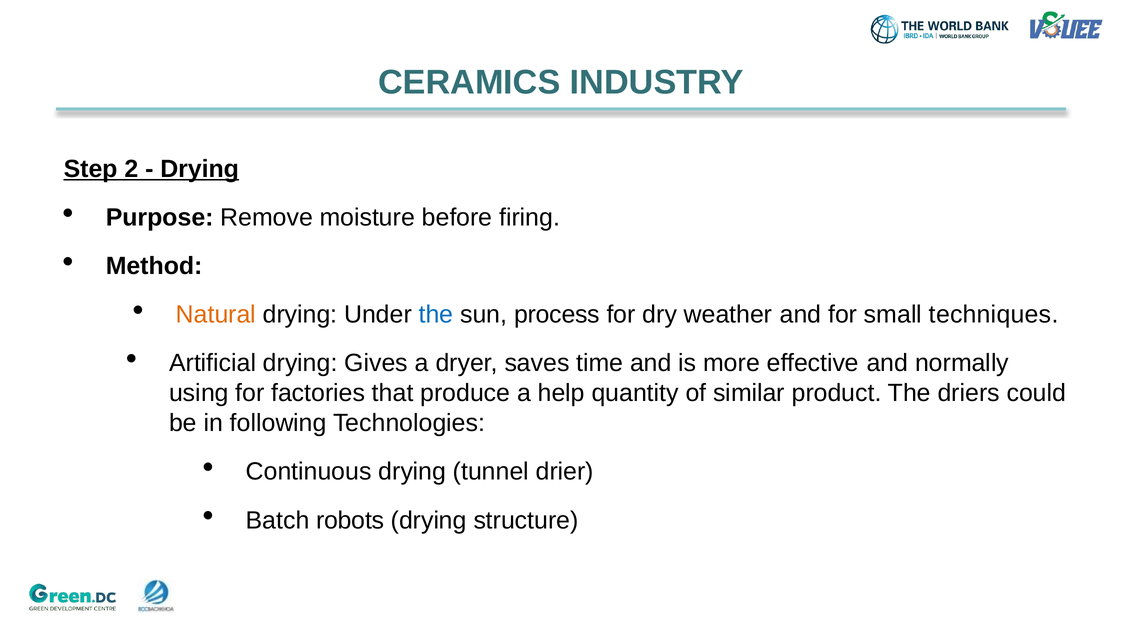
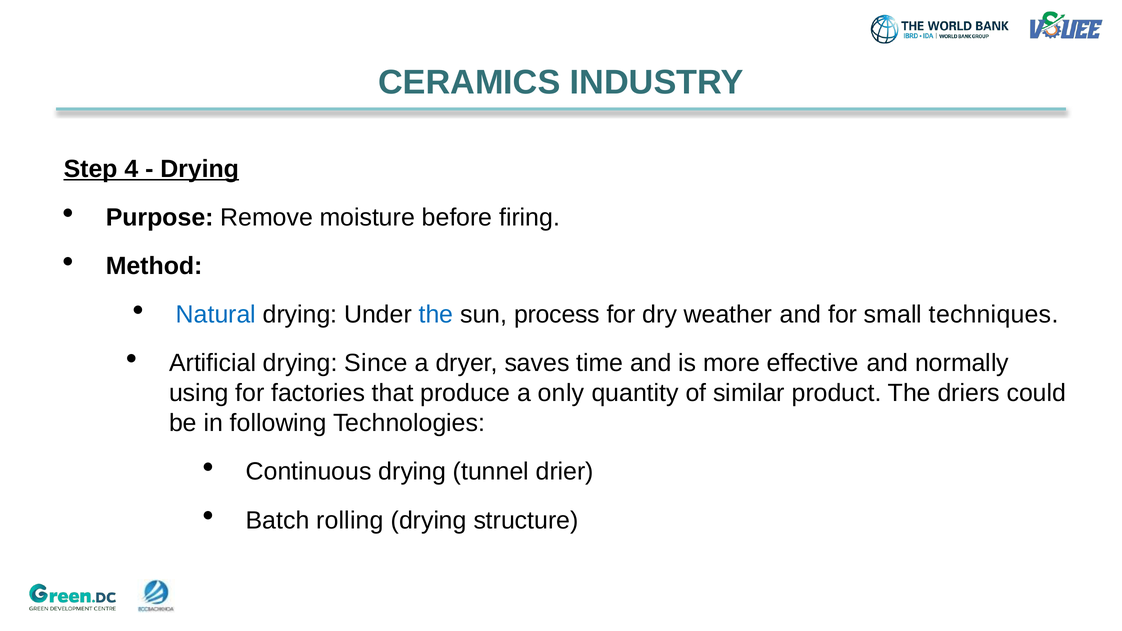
2: 2 -> 4 (131, 169)
Natural colour: orange -> blue (216, 315)
Gives: Gives -> Since (376, 363)
help: help -> only (561, 393)
robots: robots -> rolling (350, 520)
